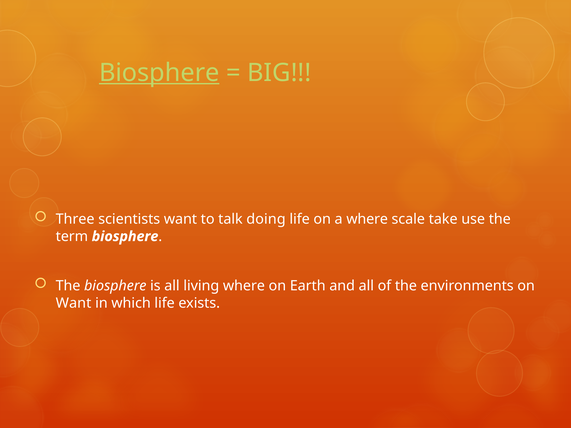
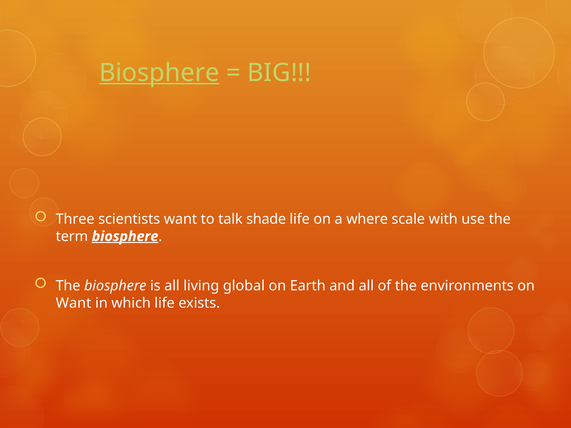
doing: doing -> shade (266, 219)
take: take -> with (443, 219)
biosphere underline: none -> present (125, 237)
living where: where -> global (244, 286)
